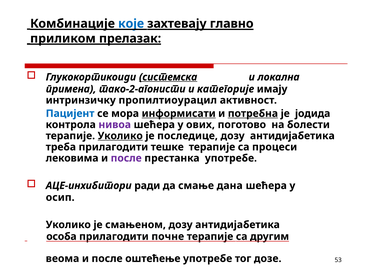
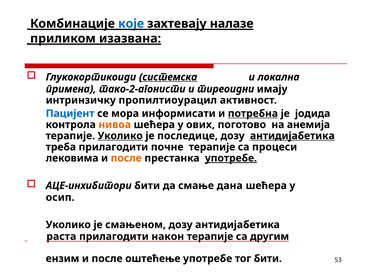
главно: главно -> налазе (232, 24)
прелазак: прелазак -> изазвана (130, 38)
категорије: категорије -> тиреоидни (226, 89)
информисати underline: present -> none (179, 113)
нивоа colour: purple -> orange (115, 124)
болести: болести -> анемија (308, 124)
антидијабетика underline: none -> present (292, 135)
тешке: тешке -> почне (167, 147)
после colour: purple -> orange (126, 158)
употребе underline: none -> present (231, 158)
АЦЕ-инхибитори ради: ради -> бити (147, 185)
особа: особа -> раста (61, 236)
почне: почне -> након (168, 236)
веома: веома -> ензим (63, 258)
тог дозе: дозе -> бити (268, 258)
